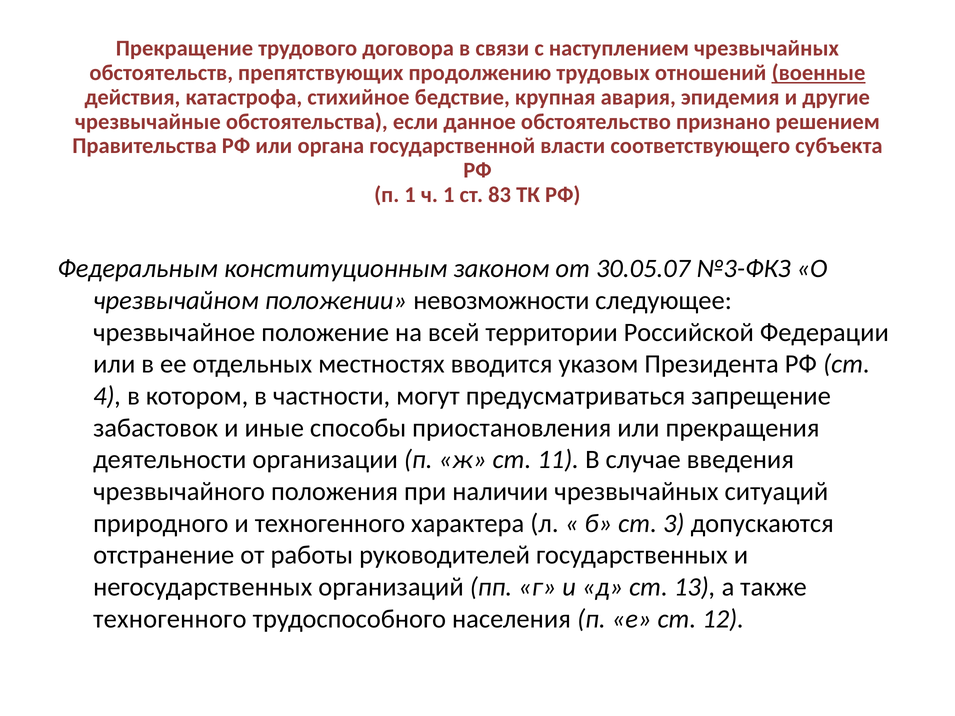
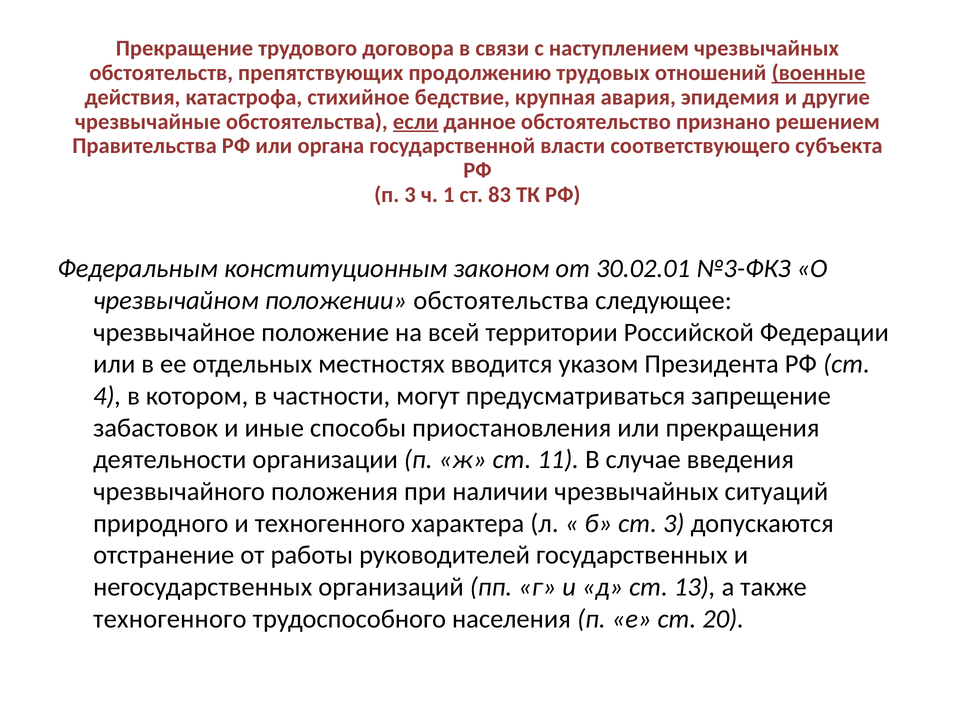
если underline: none -> present (416, 122)
п 1: 1 -> 3 (410, 195)
30.05.07: 30.05.07 -> 30.02.01 (643, 269)
положении невозможности: невозможности -> обстоятельства (501, 301)
12: 12 -> 20 (723, 619)
